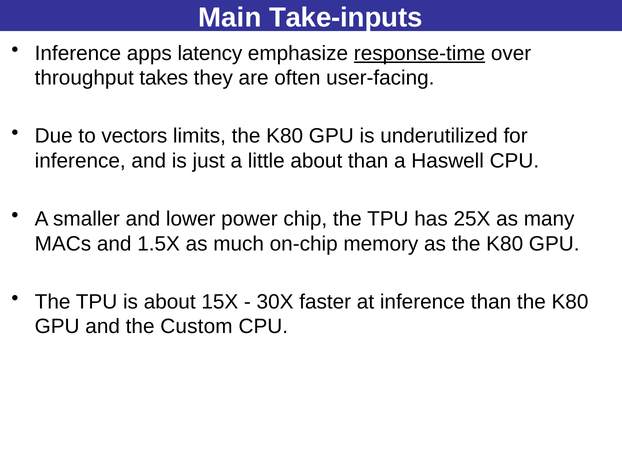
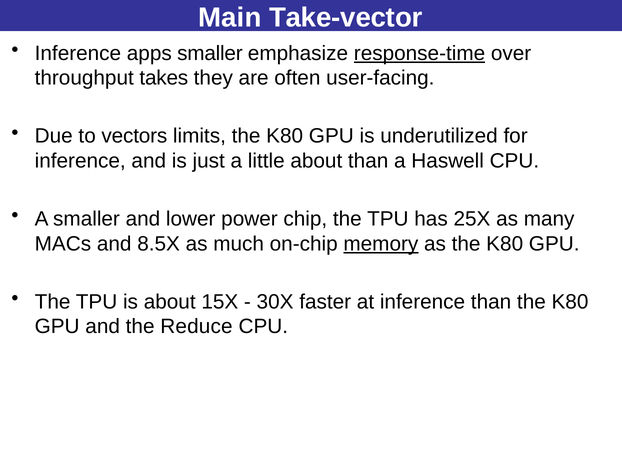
Take-inputs: Take-inputs -> Take-vector (346, 17)
apps latency: latency -> smaller (210, 53)
1.5X: 1.5X -> 8.5X (159, 244)
memory underline: none -> present (381, 244)
Custom: Custom -> Reduce (196, 327)
